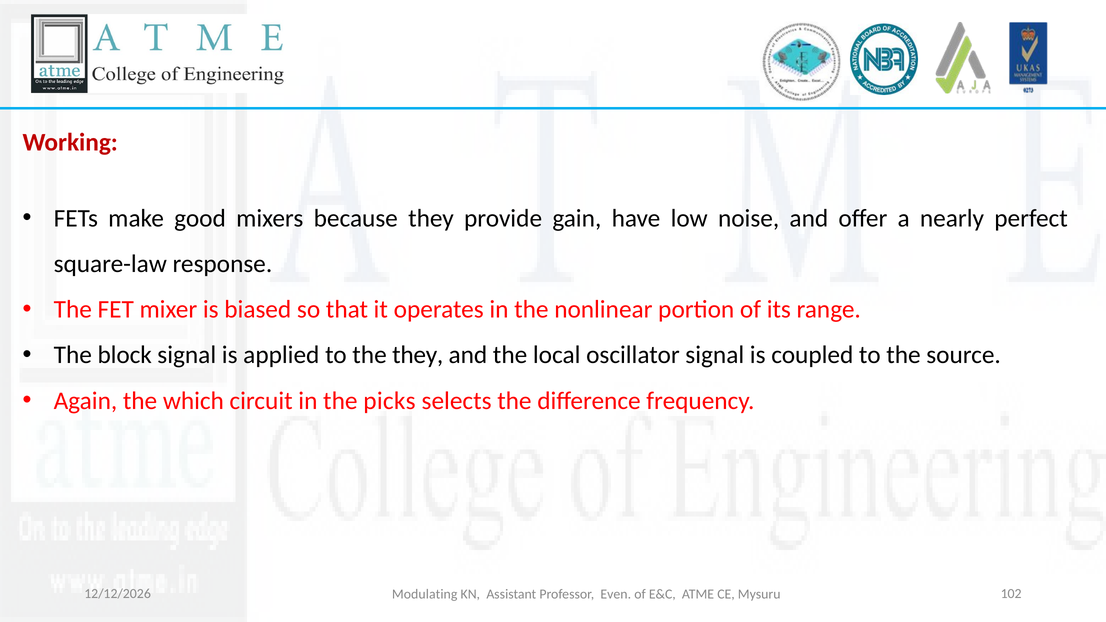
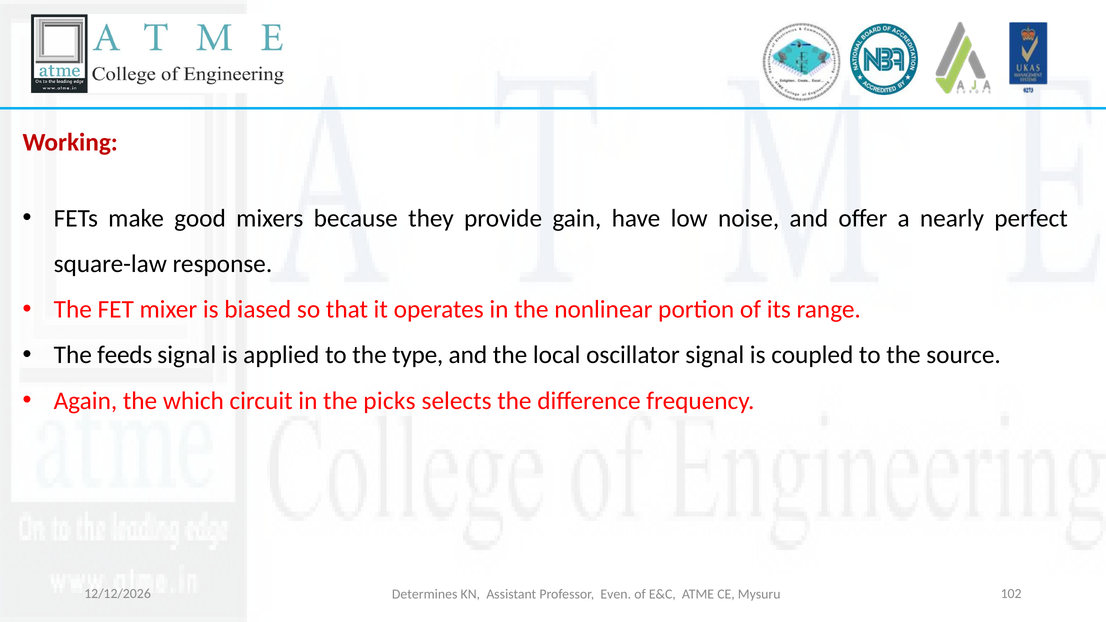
block: block -> feeds (125, 355)
the they: they -> type (418, 355)
Modulating: Modulating -> Determines (425, 594)
